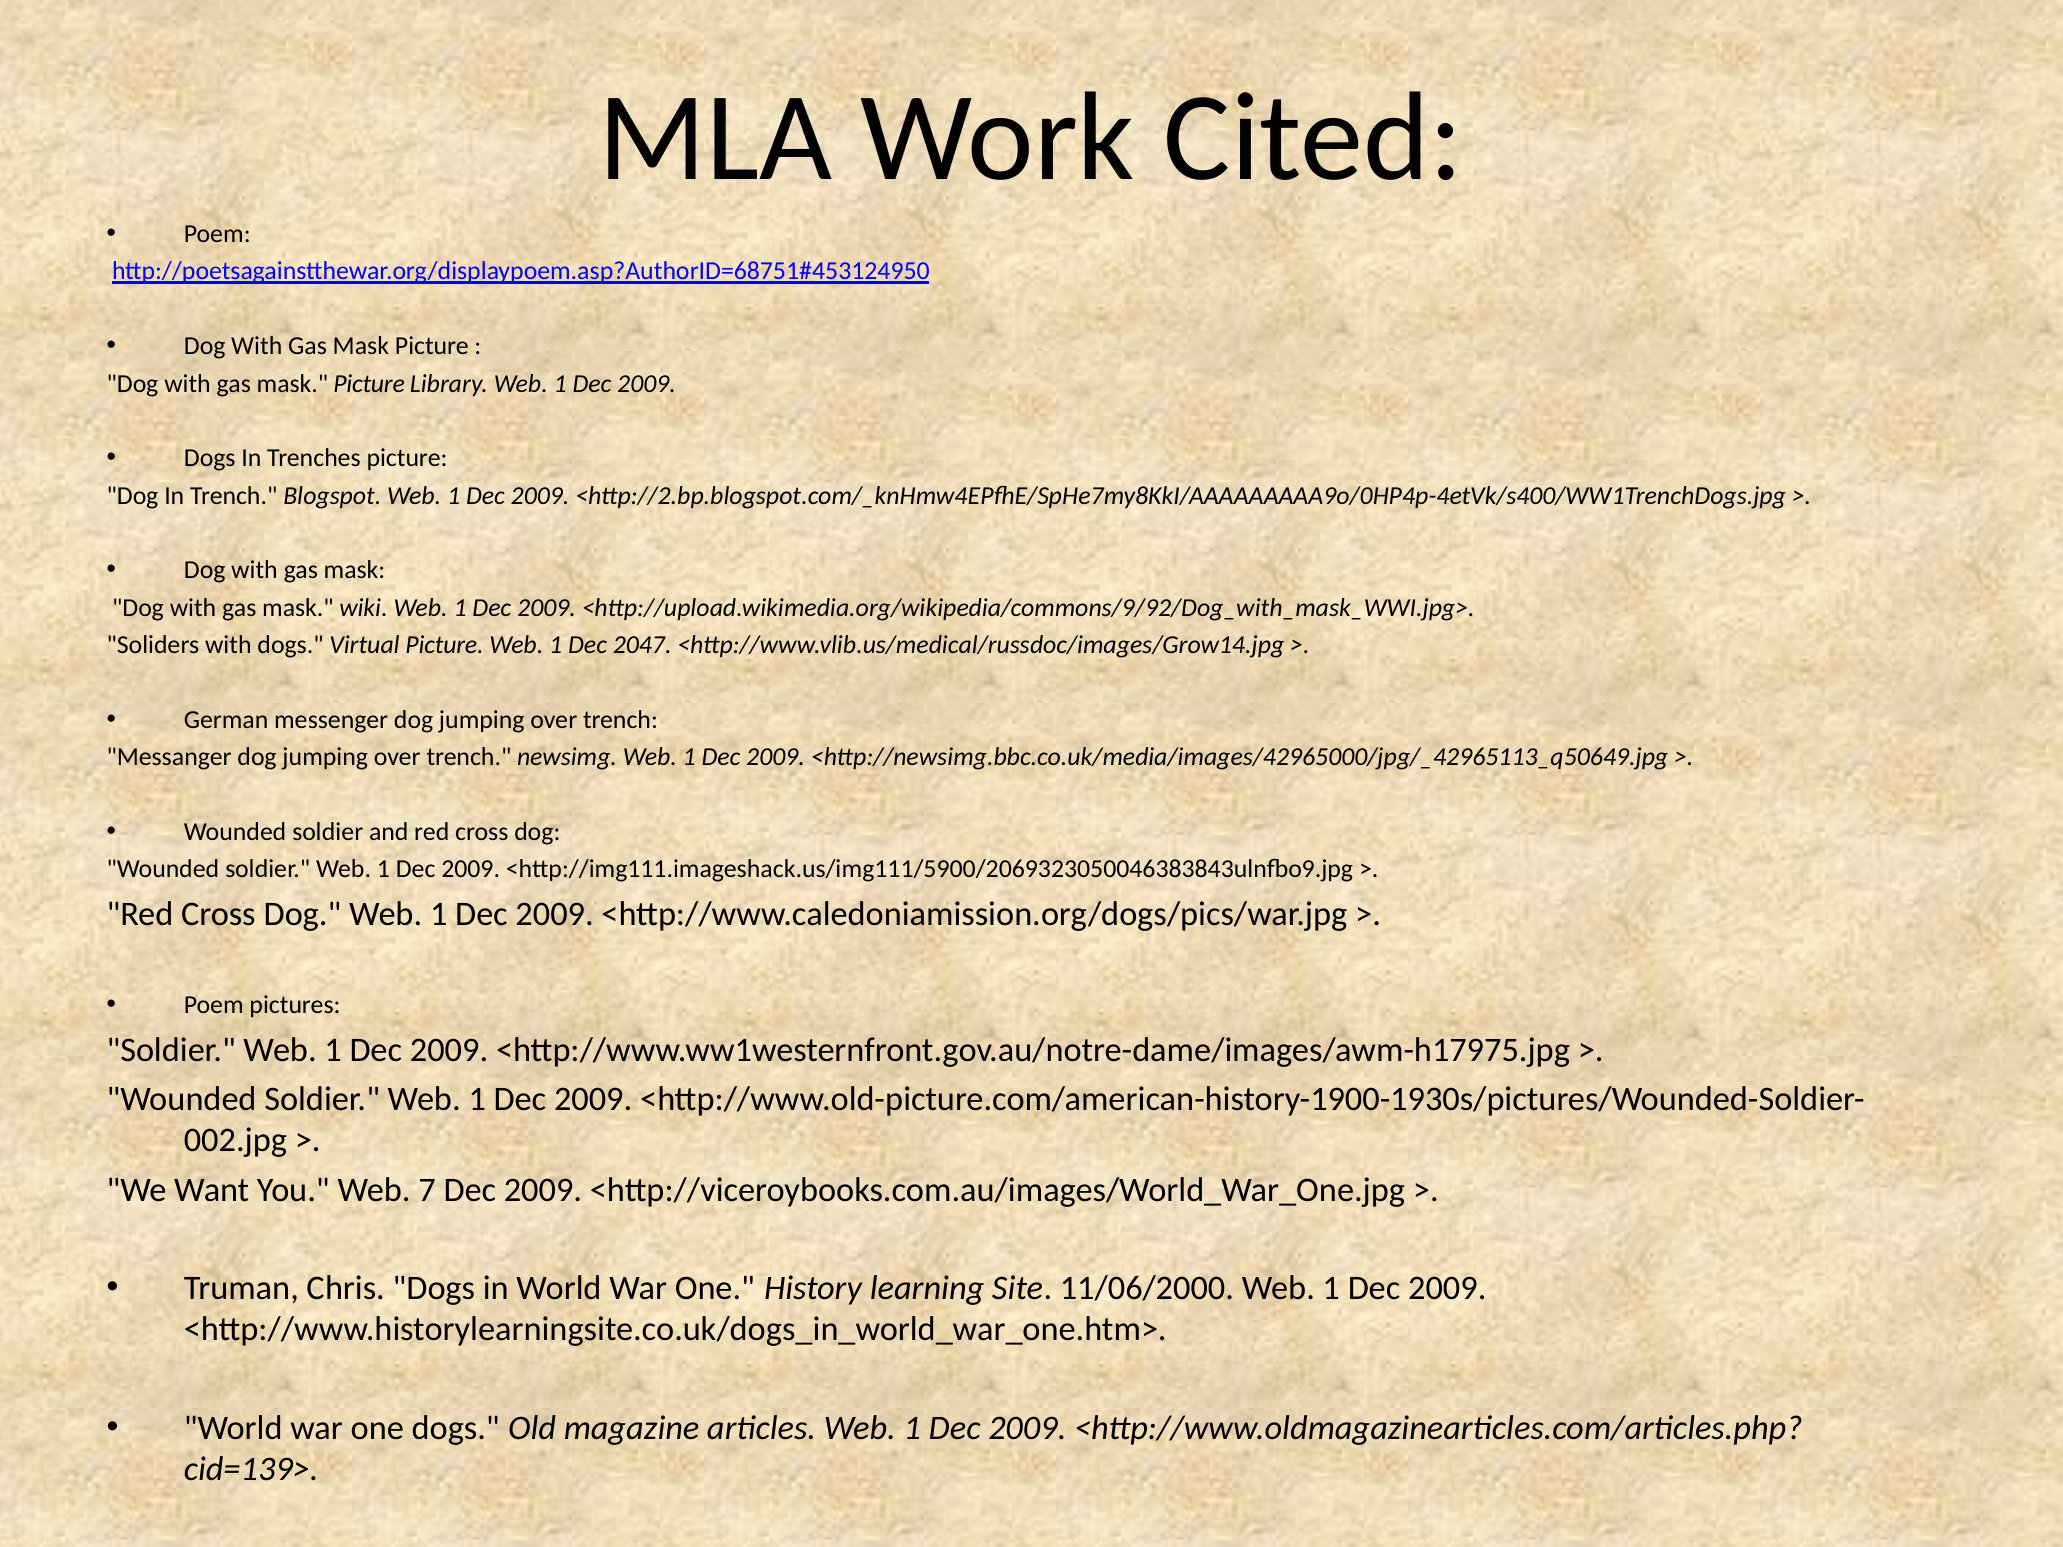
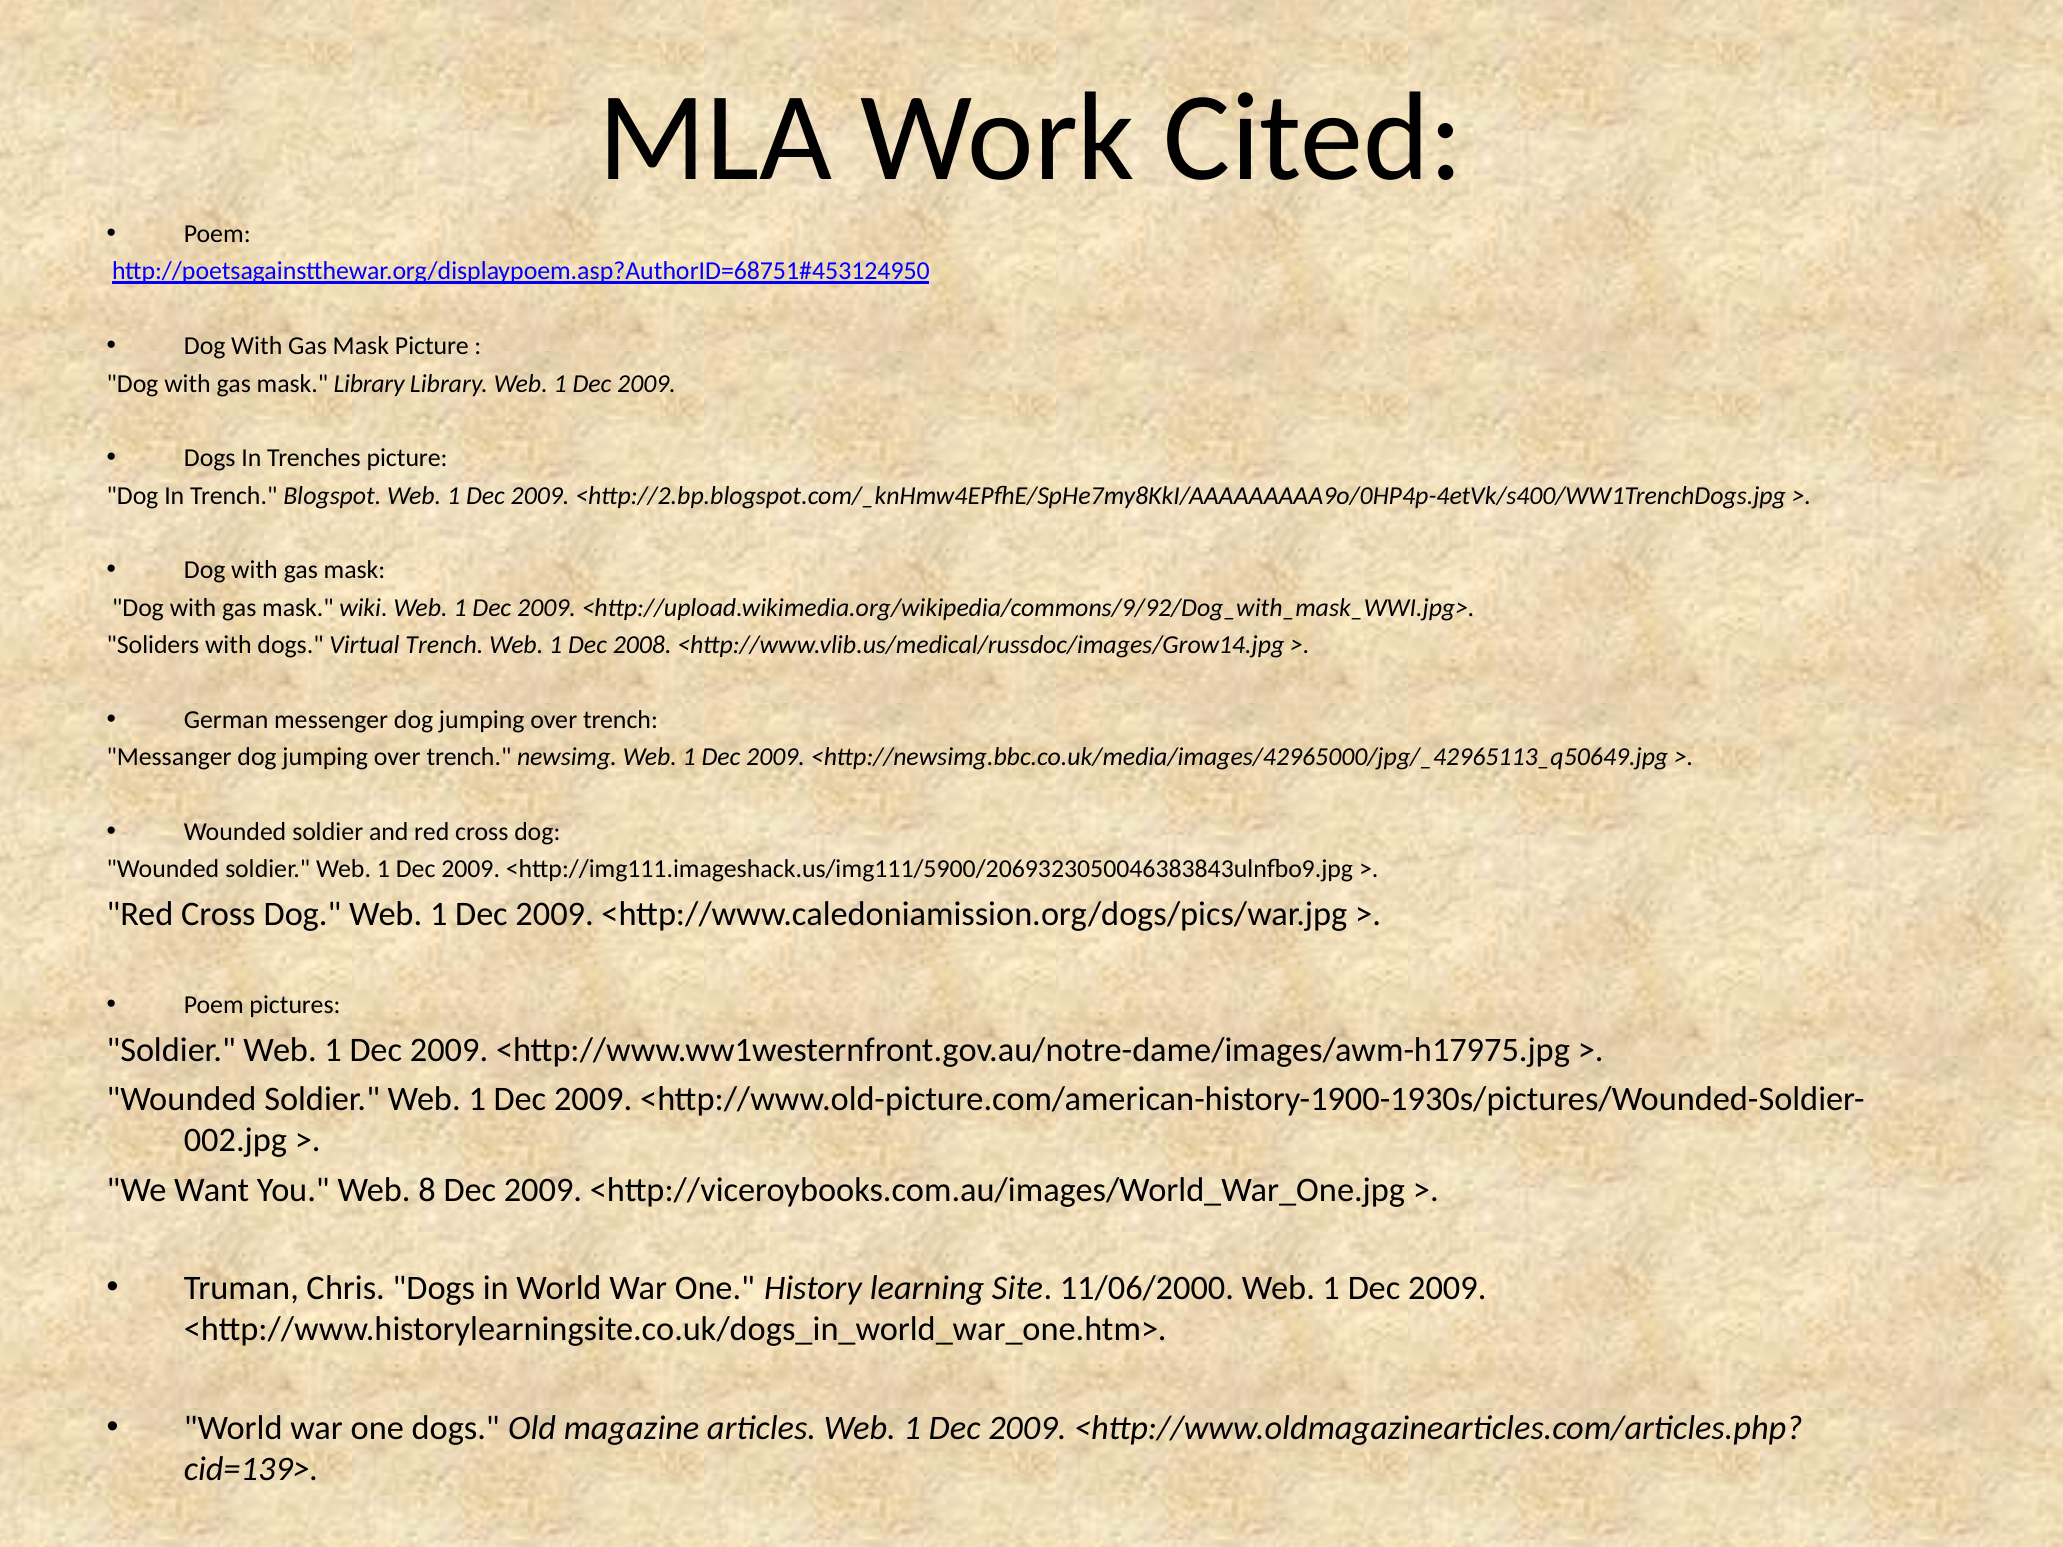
Picture: Picture -> Library (369, 384)
Virtual Picture: Picture -> Trench (444, 645)
2047: 2047 -> 2008 (642, 645)
7: 7 -> 8 (427, 1190)
